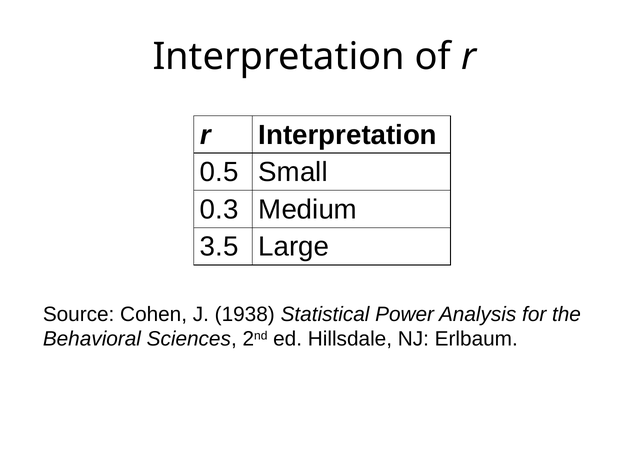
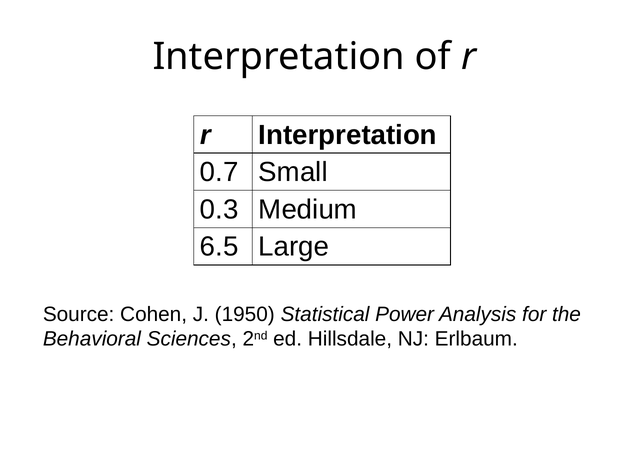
0.5: 0.5 -> 0.7 (219, 172)
3.5: 3.5 -> 6.5 (219, 247)
1938: 1938 -> 1950 (245, 314)
